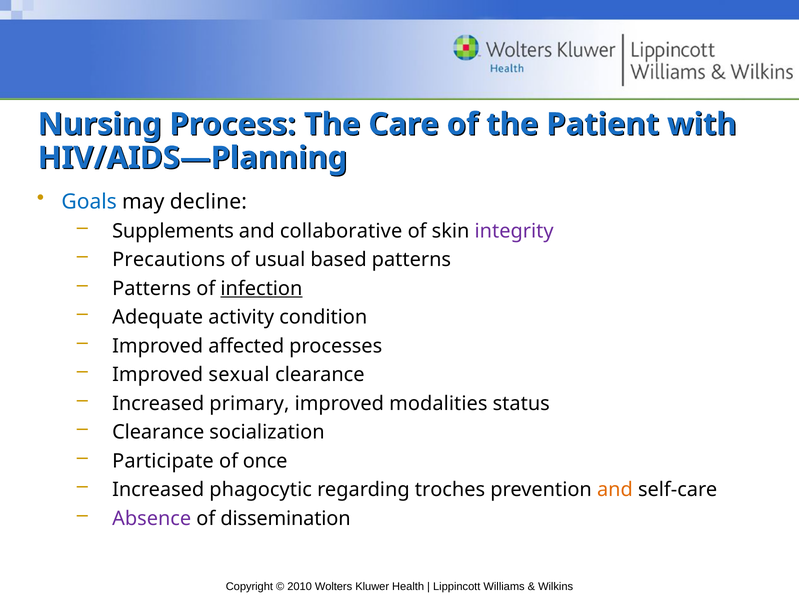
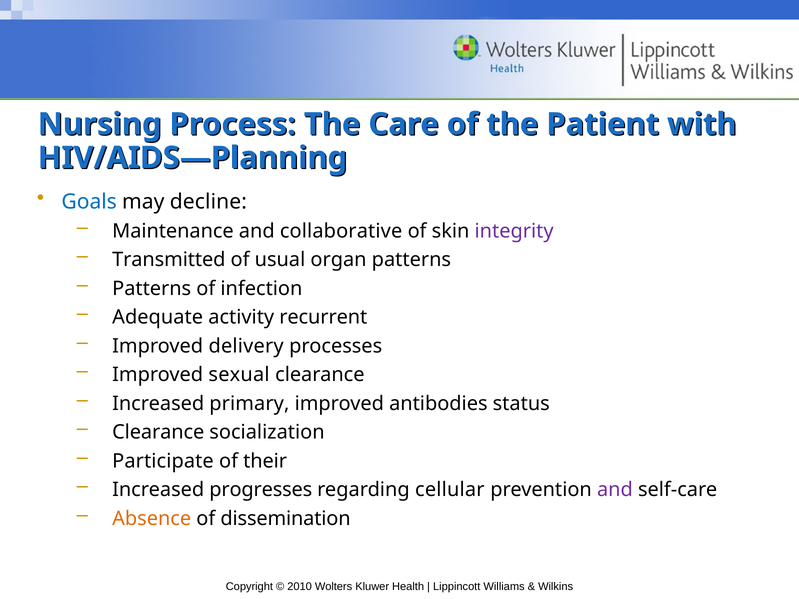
Supplements: Supplements -> Maintenance (173, 231)
Precautions: Precautions -> Transmitted (169, 260)
based: based -> organ (339, 260)
infection underline: present -> none (261, 289)
condition: condition -> recurrent (323, 317)
affected: affected -> delivery (246, 346)
modalities: modalities -> antibodies (438, 404)
once: once -> their (265, 461)
phagocytic: phagocytic -> progresses (261, 490)
troches: troches -> cellular (450, 490)
and colour: orange -> purple (615, 490)
Absence colour: purple -> orange (152, 519)
